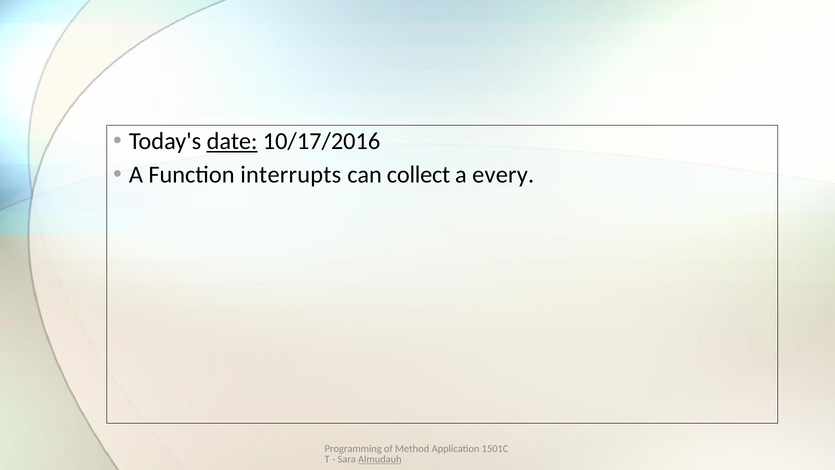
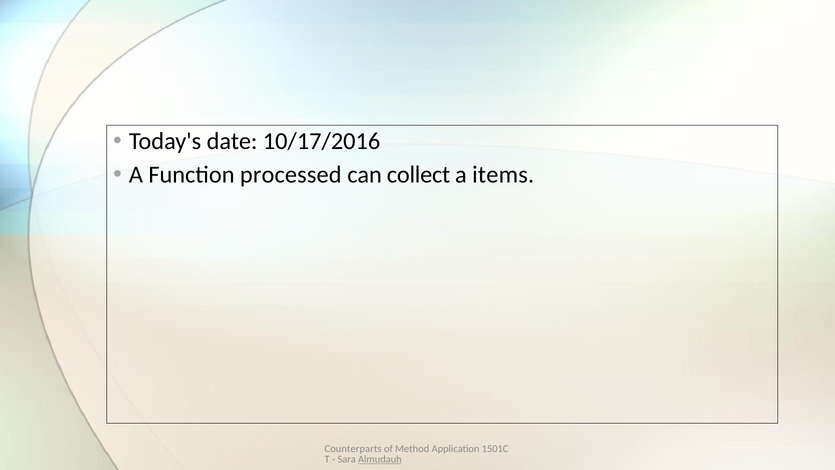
date underline: present -> none (232, 141)
interrupts: interrupts -> processed (291, 175)
every: every -> items (503, 175)
Programming: Programming -> Counterparts (353, 448)
